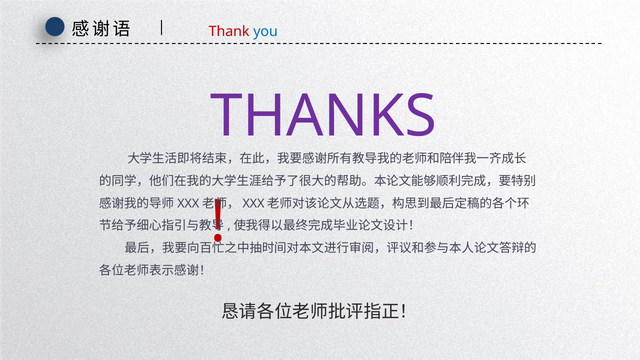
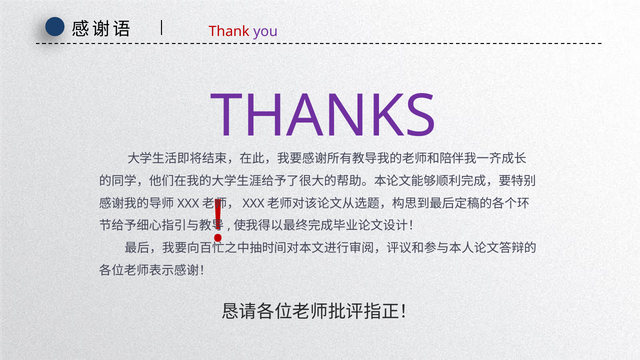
you colour: blue -> purple (266, 31)
